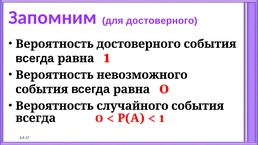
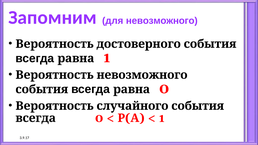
для достоверного: достоверного -> невозможного (162, 21)
